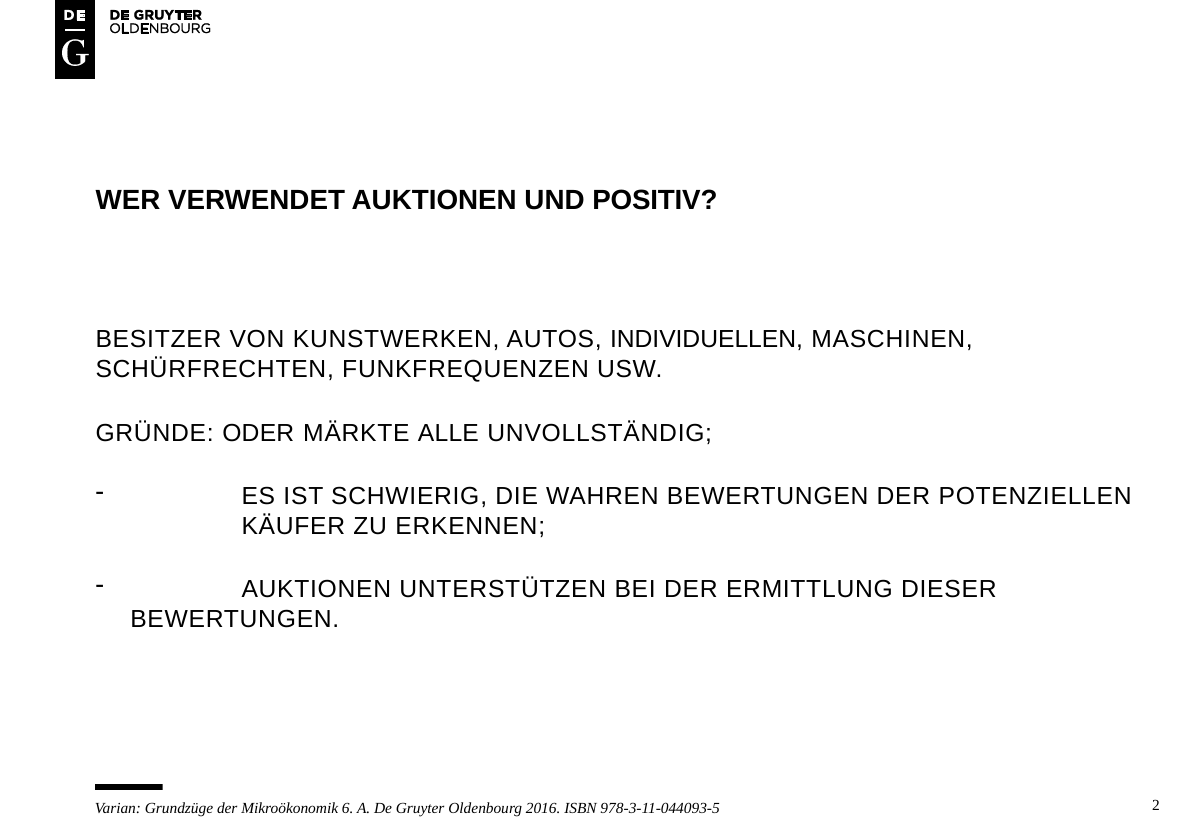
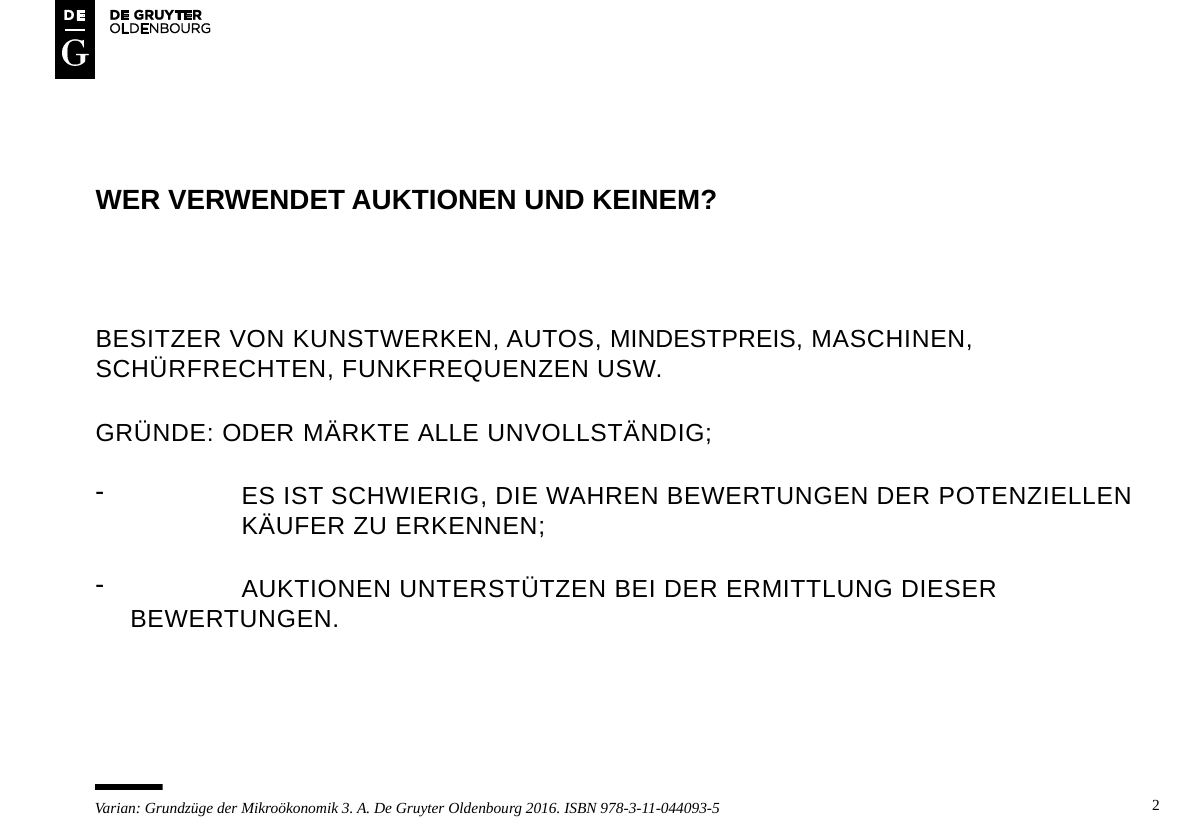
POSITIV: POSITIV -> KEINEM (655, 201)
INDIVIDUELLEN: INDIVIDUELLEN -> MINDESTPREIS (706, 340)
6: 6 -> 3 (348, 809)
